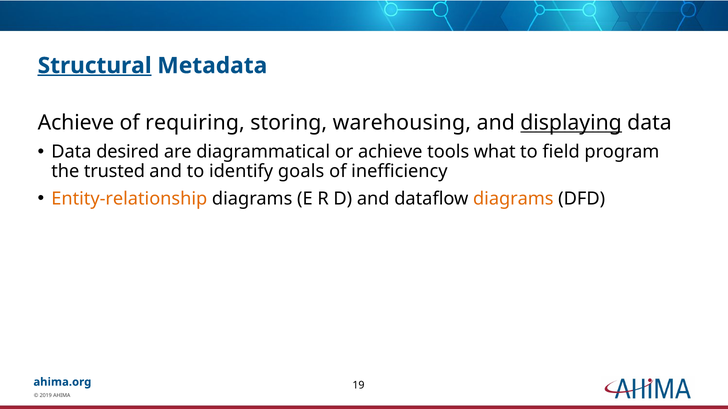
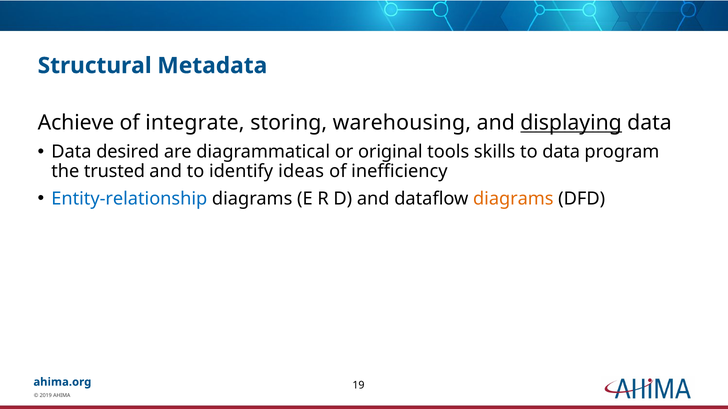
Structural underline: present -> none (95, 66)
requiring: requiring -> integrate (195, 123)
or achieve: achieve -> original (390, 152)
what: what -> skills (495, 152)
to field: field -> data (561, 152)
goals: goals -> ideas (301, 172)
Entity-relationship colour: orange -> blue (129, 199)
